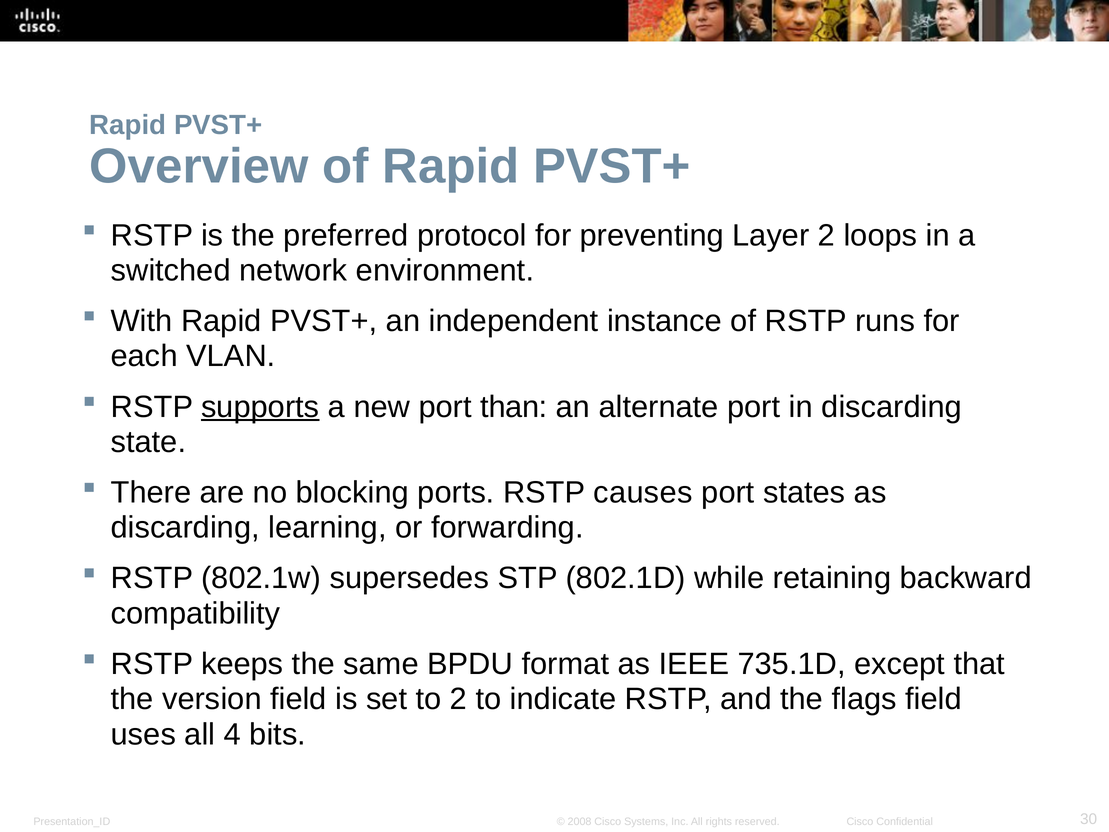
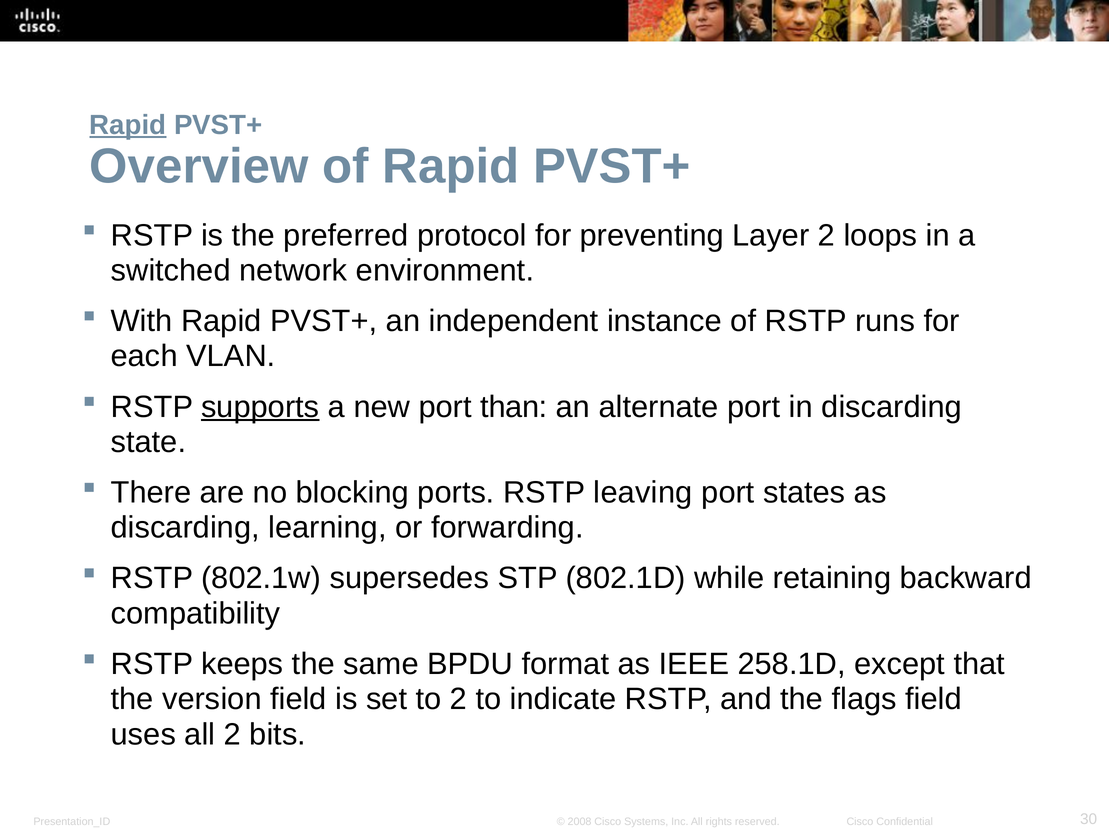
Rapid underline: none -> present (128, 125)
causes: causes -> leaving (643, 492)
735.1D: 735.1D -> 258.1D (792, 664)
all 4: 4 -> 2 (232, 734)
